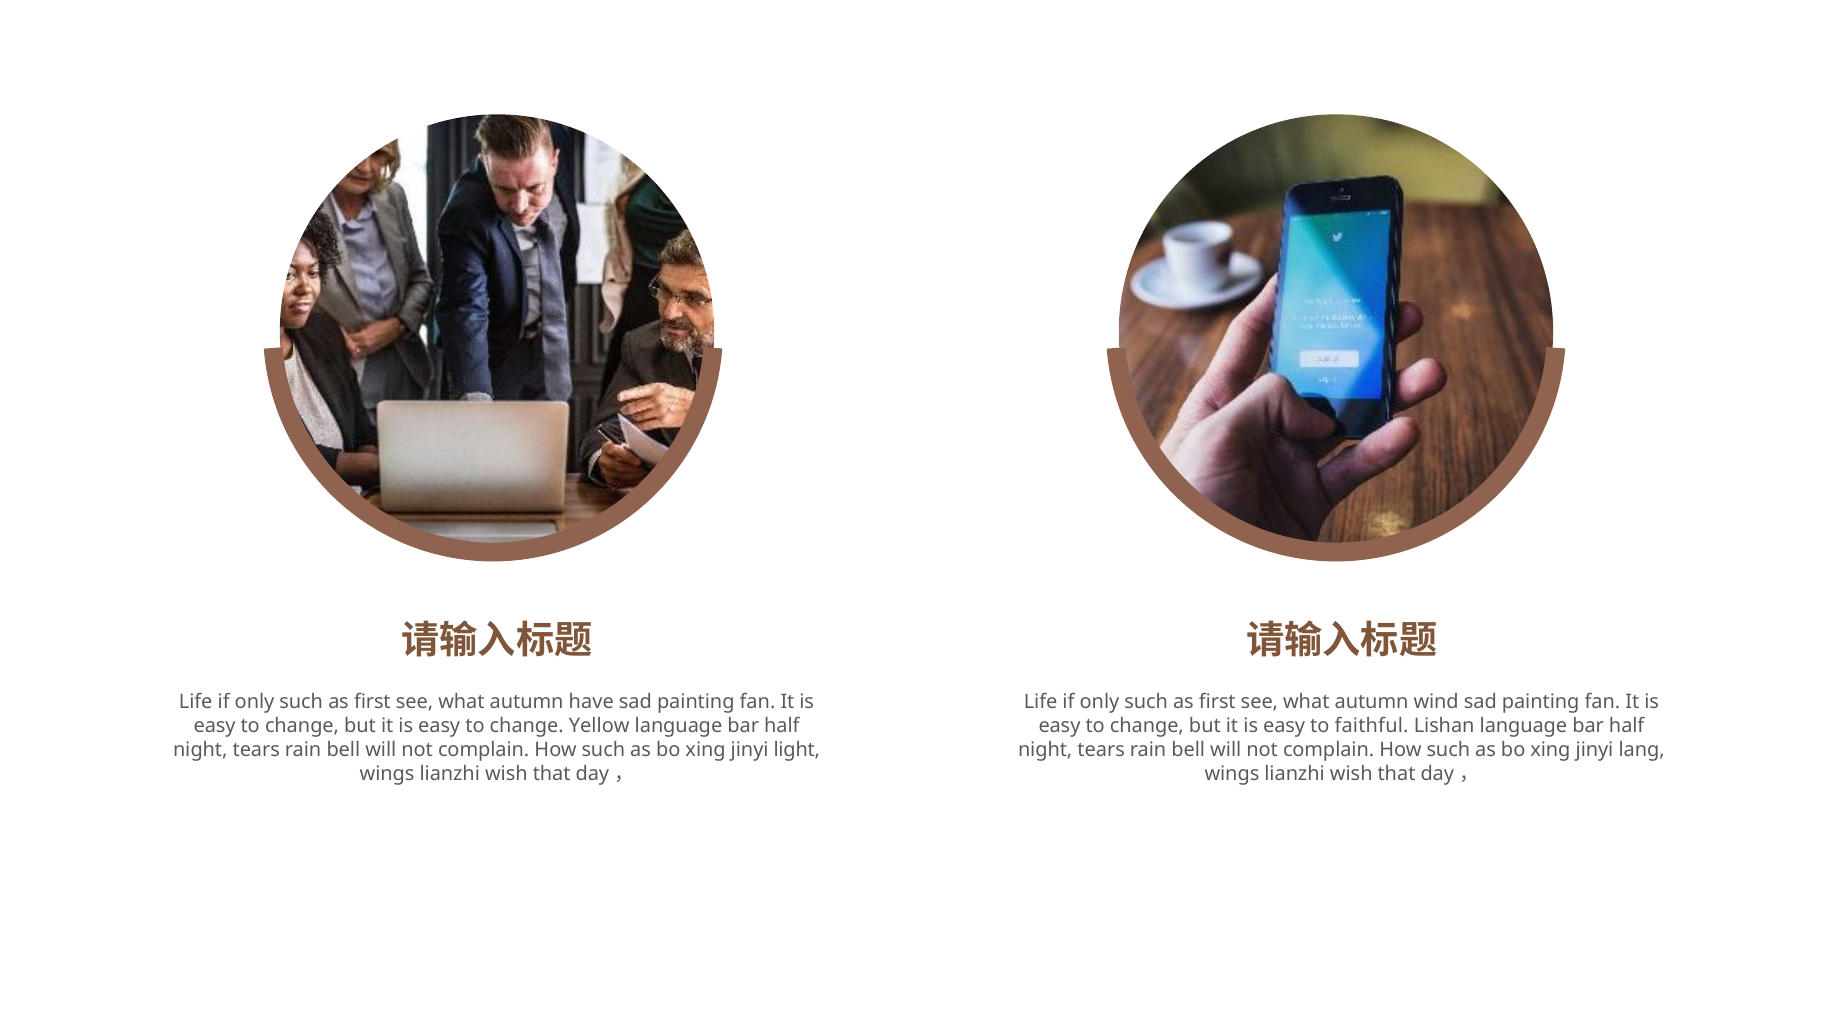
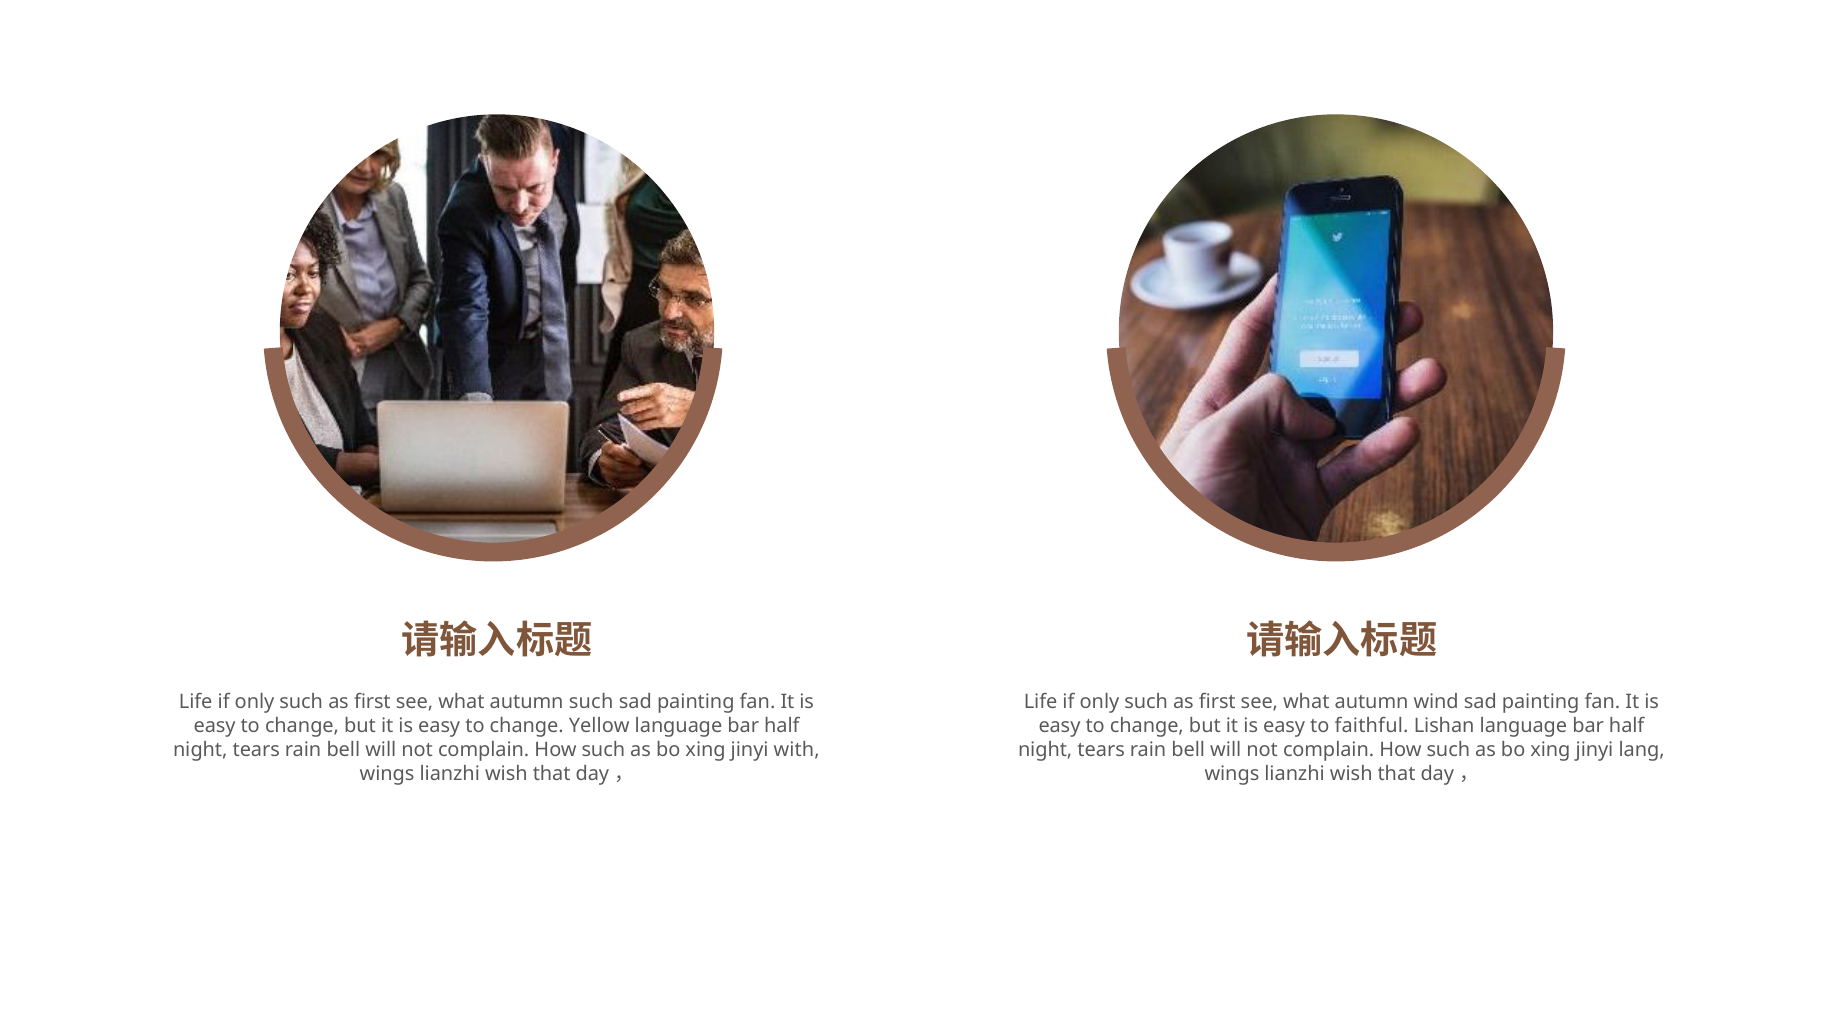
autumn have: have -> such (591, 702)
light: light -> with (797, 750)
